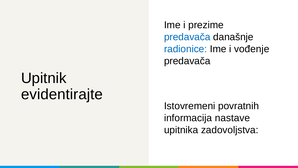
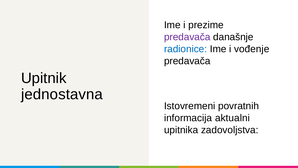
predavača colour: blue -> purple (187, 37)
evidentirajte: evidentirajte -> jednostavna (62, 94)
nastave: nastave -> aktualni (232, 118)
